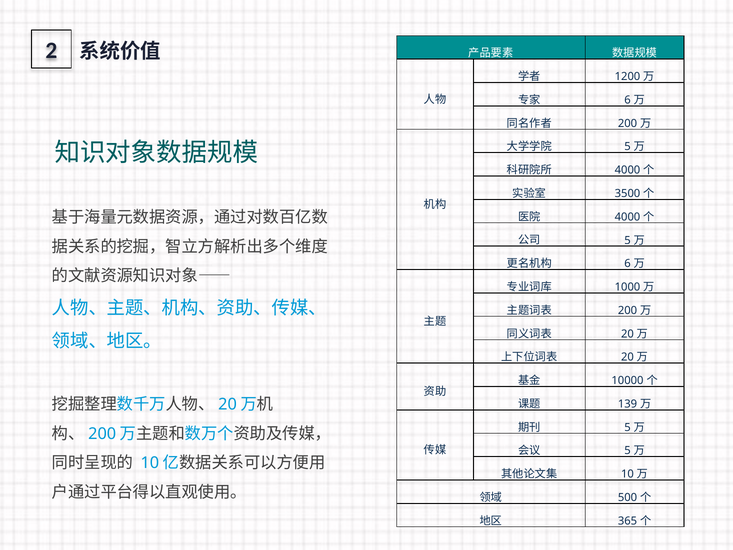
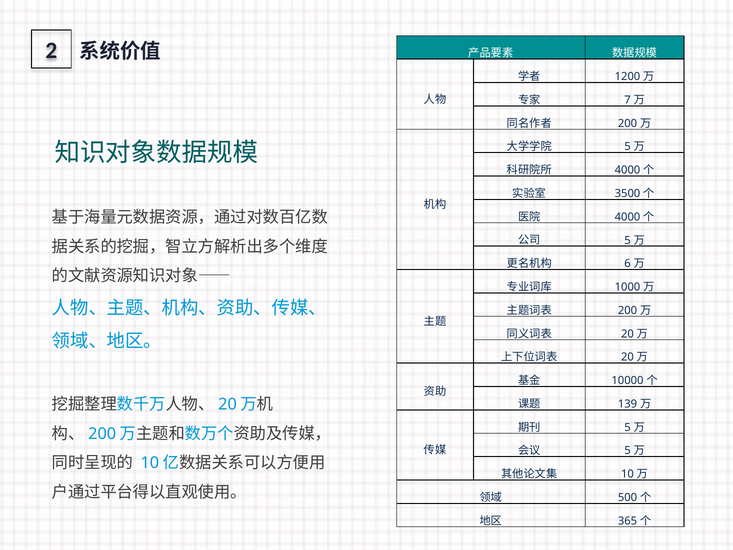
6: 6 -> 7 (628, 100)
